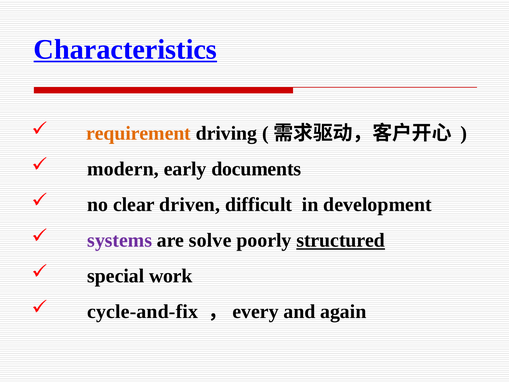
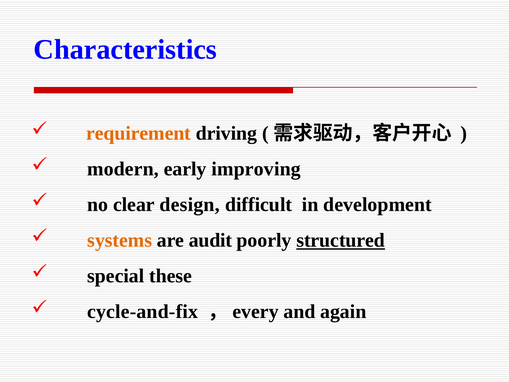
Characteristics underline: present -> none (125, 49)
documents: documents -> improving (256, 169)
driven: driven -> design (190, 205)
systems colour: purple -> orange (120, 240)
solve: solve -> audit (210, 240)
work: work -> these (171, 276)
